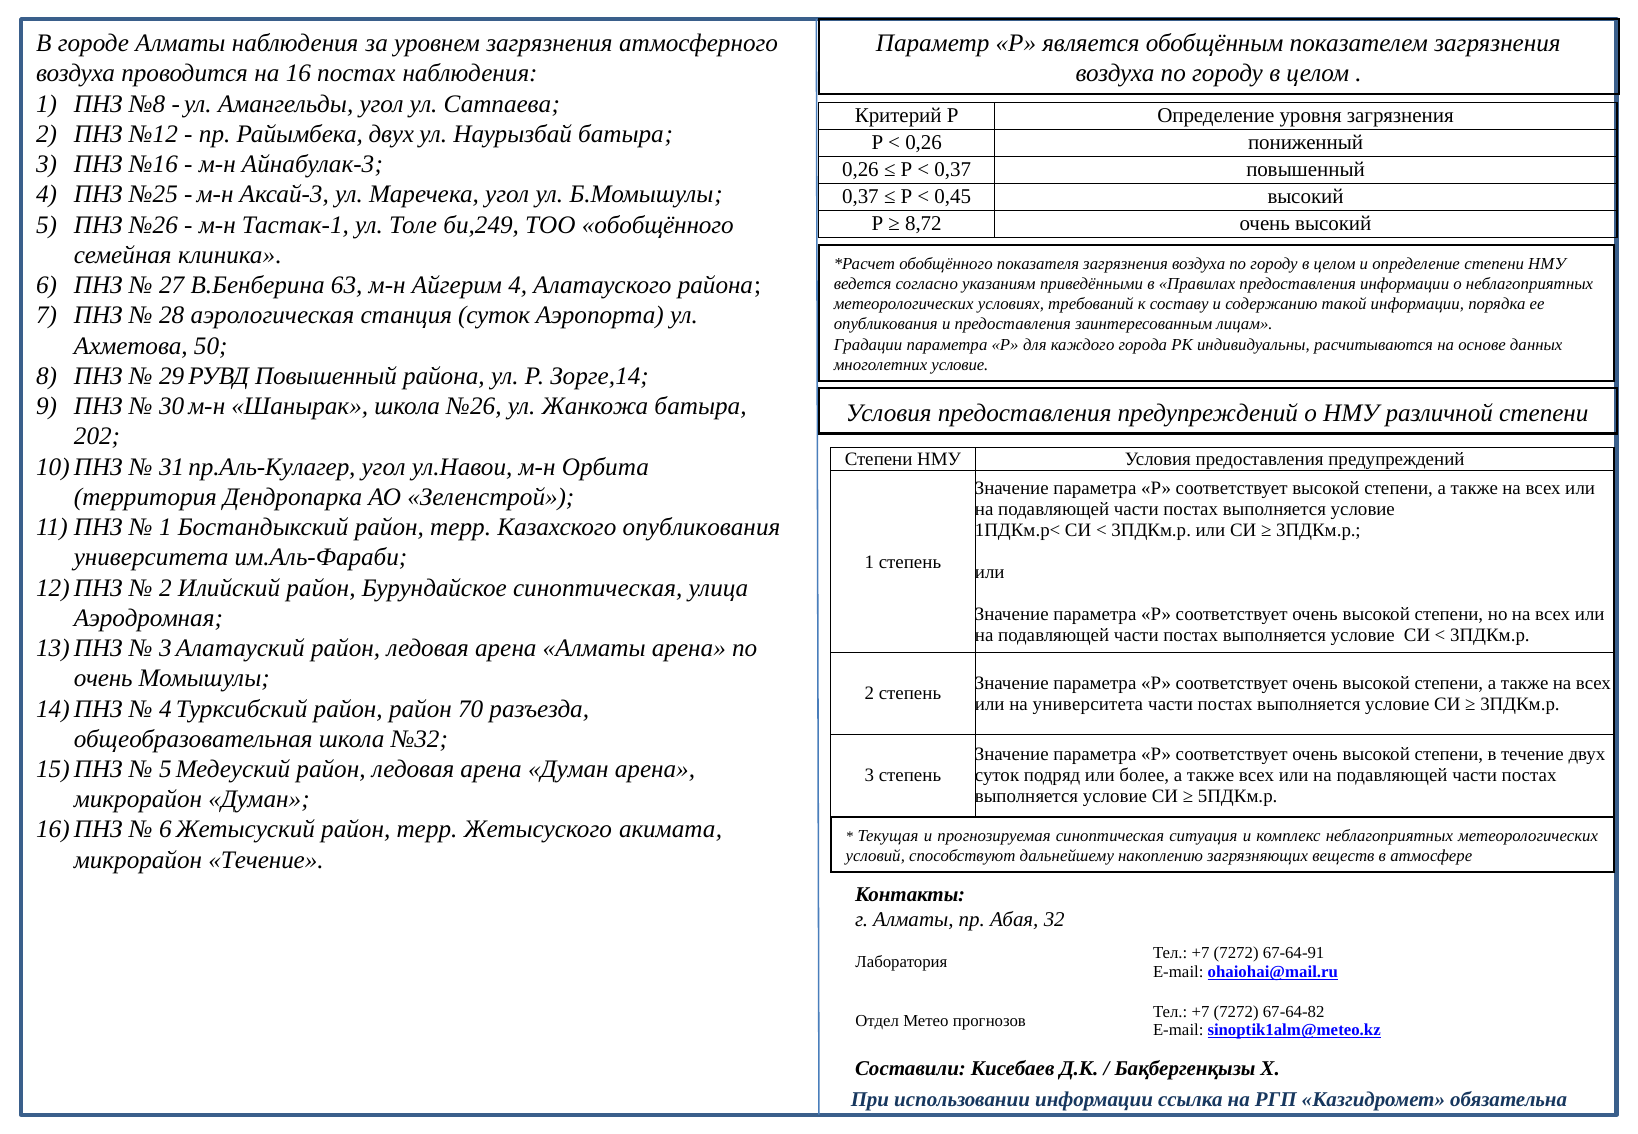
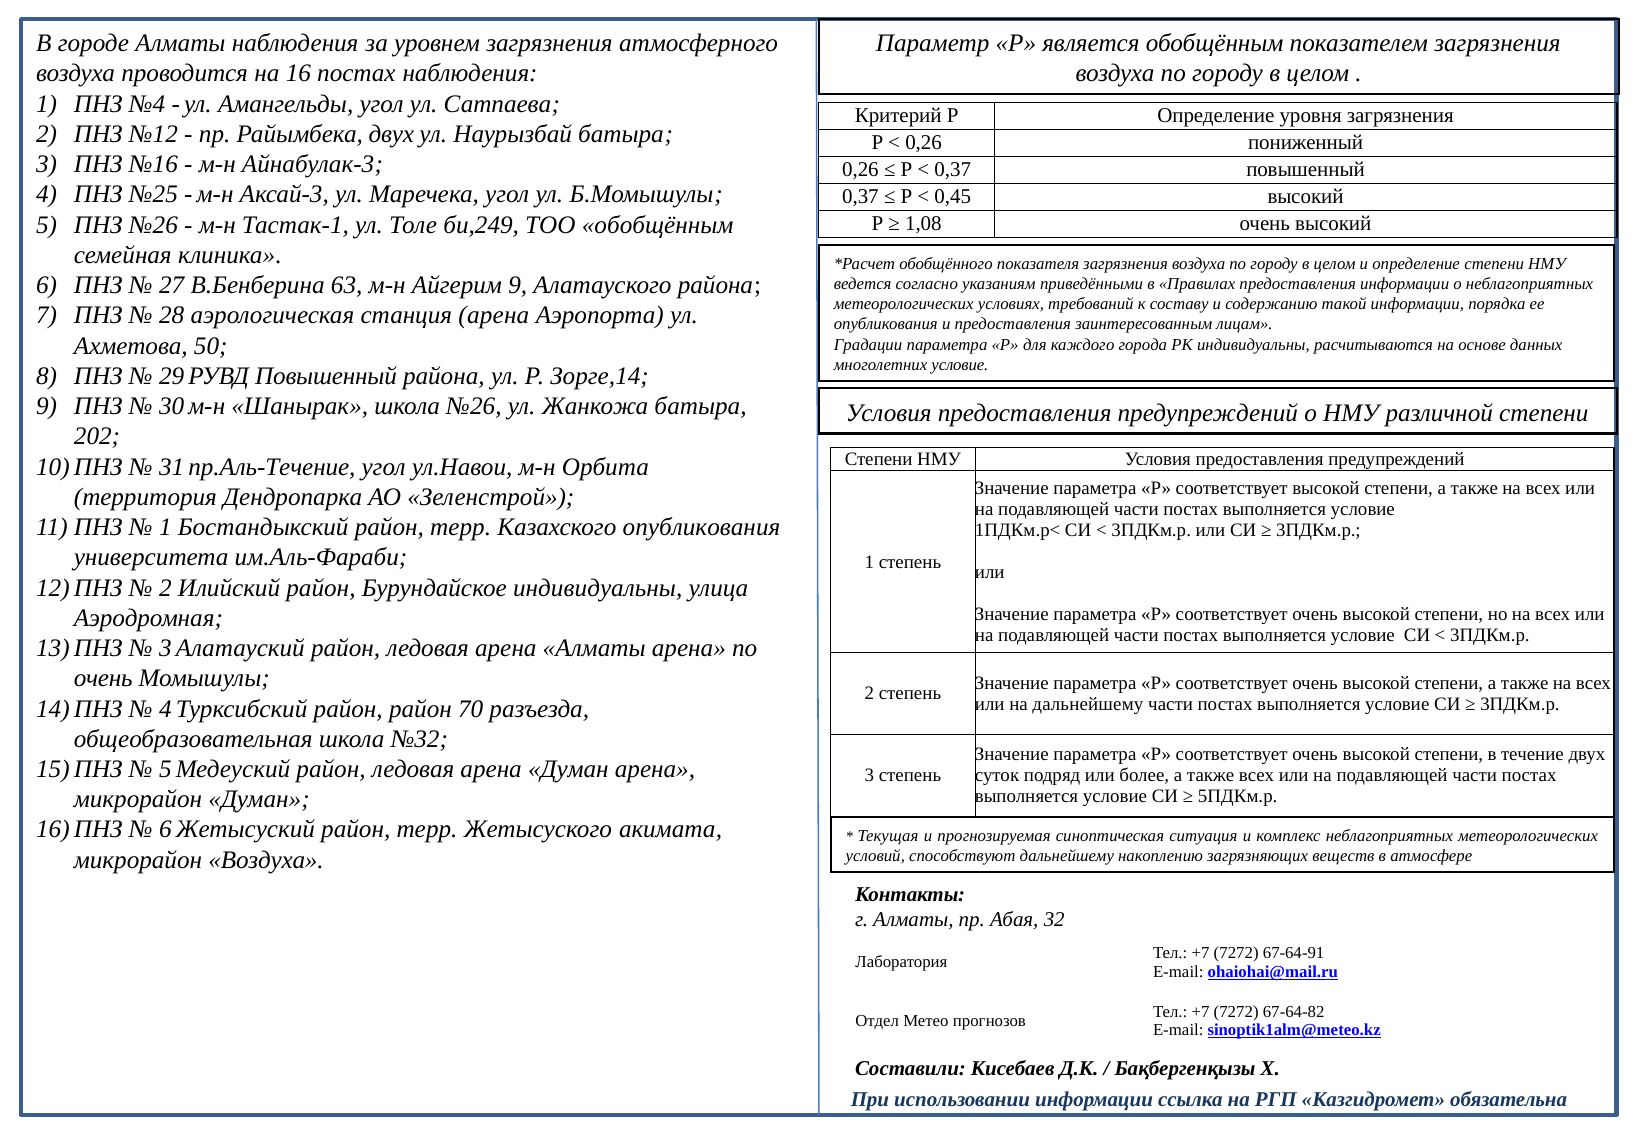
№8: №8 -> №4 (147, 104)
ТОО обобщённого: обобщённого -> обобщённым (658, 225)
8,72: 8,72 -> 1,08 (923, 224)
Айгерим 4: 4 -> 9 (518, 285)
станция суток: суток -> арена (494, 316)
пр.Аль-Кулагер: пр.Аль-Кулагер -> пр.Аль-Течение (272, 467)
Бурундайское синоптическая: синоптическая -> индивидуальны (598, 588)
на университета: университета -> дальнейшему (1088, 704)
микрорайон Течение: Течение -> Воздуха (266, 860)
